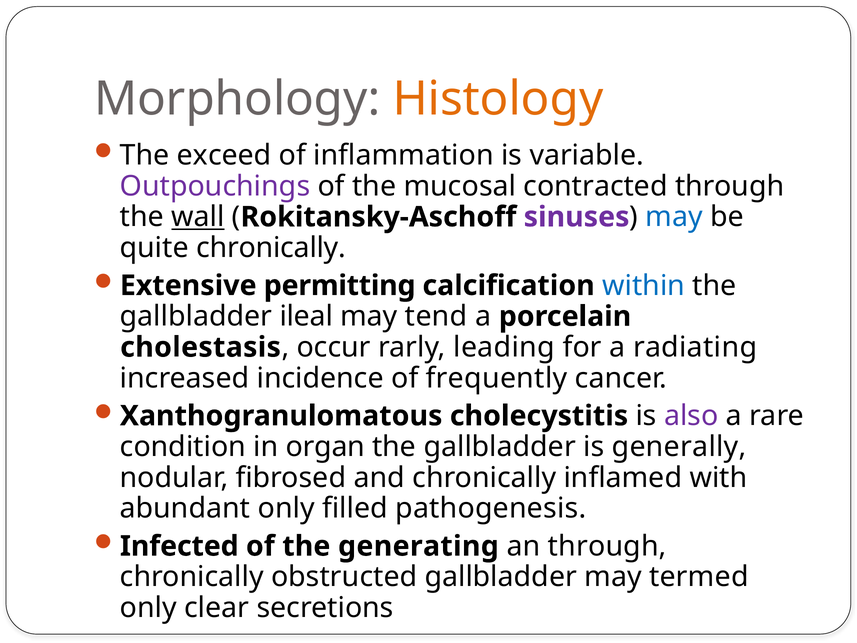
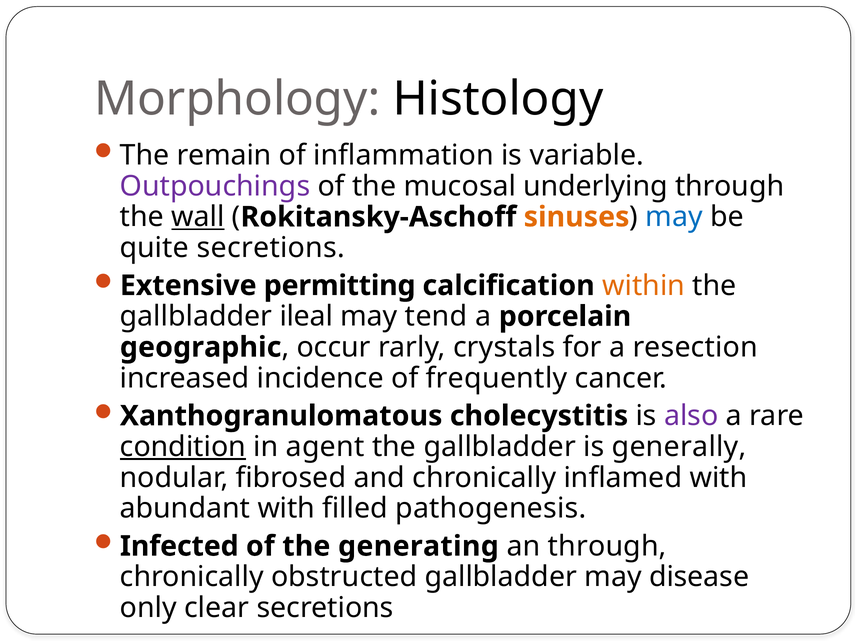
Histology colour: orange -> black (498, 99)
exceed: exceed -> remain (224, 155)
contracted: contracted -> underlying (596, 186)
sinuses colour: purple -> orange (577, 217)
quite chronically: chronically -> secretions (271, 248)
within colour: blue -> orange (644, 285)
cholestasis: cholestasis -> geographic (201, 347)
leading: leading -> crystals (504, 347)
radiating: radiating -> resection (695, 347)
condition underline: none -> present (183, 447)
organ: organ -> agent (325, 447)
abundant only: only -> with (286, 508)
termed: termed -> disease (699, 577)
